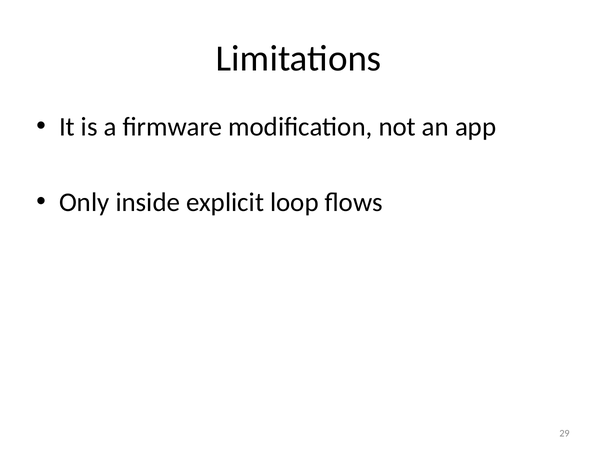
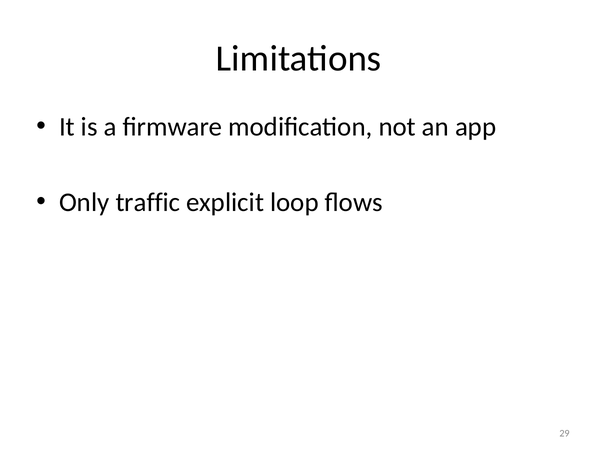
inside: inside -> traffic (148, 203)
